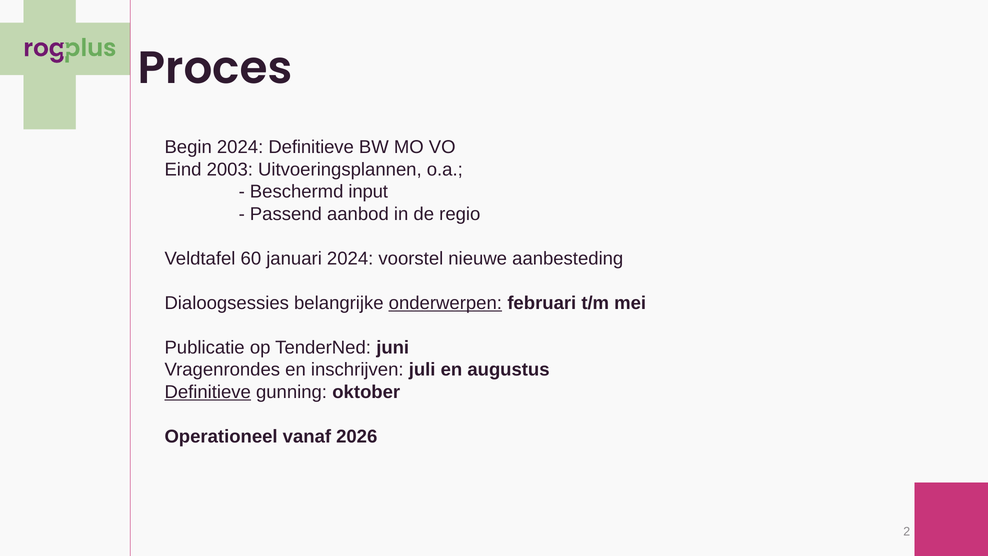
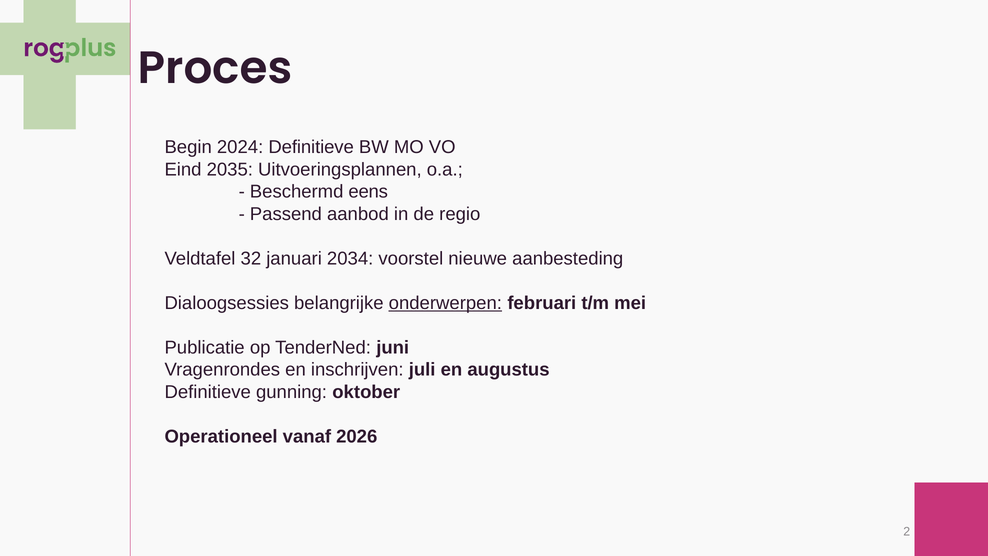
2003: 2003 -> 2035 (230, 170)
input: input -> eens (368, 192)
60: 60 -> 32 (251, 258)
januari 2024: 2024 -> 2034 (350, 258)
Definitieve underline: present -> none (208, 392)
